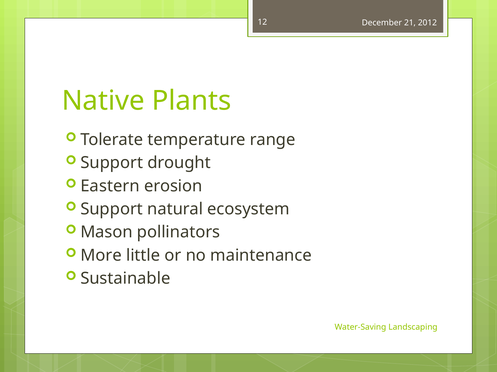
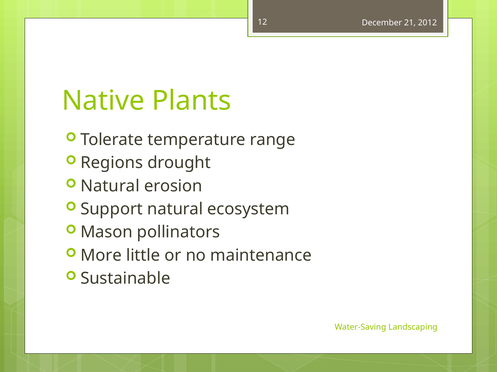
Support: Support -> Regions (112, 163)
Eastern: Eastern -> Natural (110, 186)
